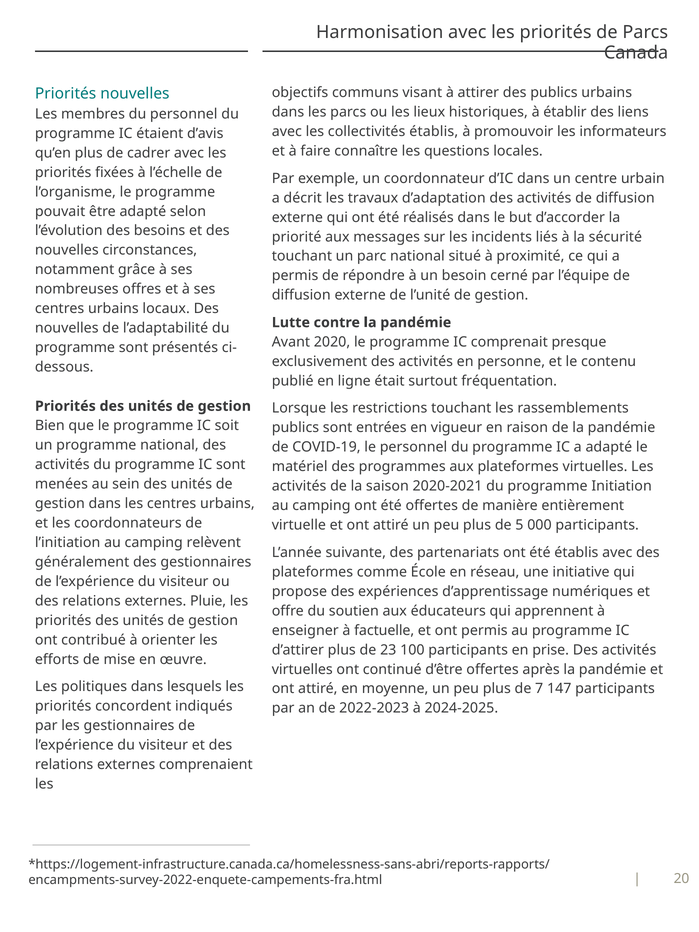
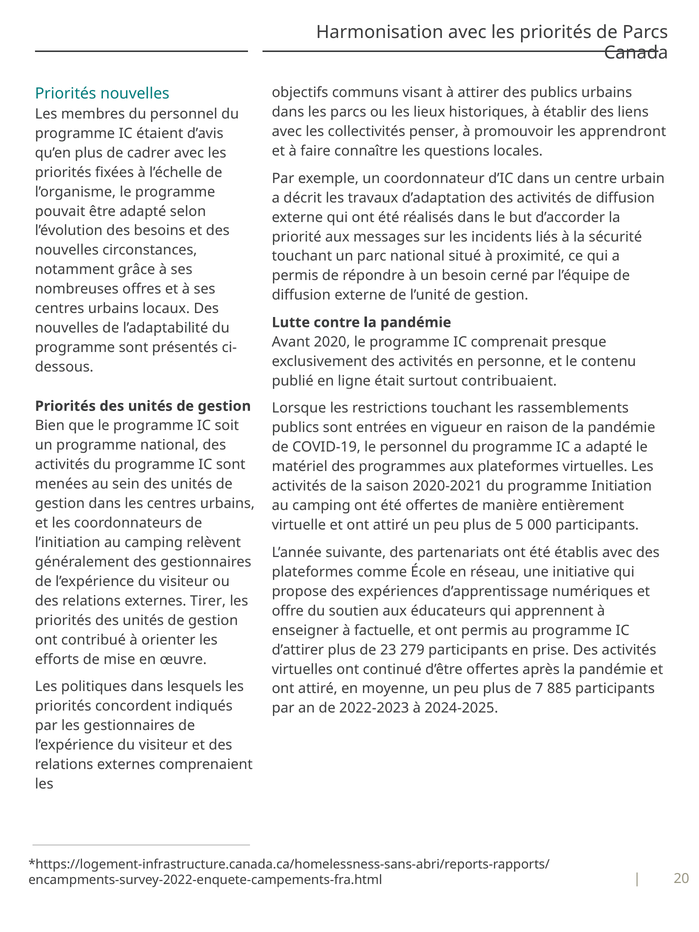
collectivités établis: établis -> penser (434, 132)
informateurs: informateurs -> apprendront (623, 132)
fréquentation: fréquentation -> contribuaient (509, 381)
Pluie: Pluie -> Tirer (208, 601)
100: 100 -> 279 (412, 650)
147: 147 -> 885 (559, 689)
